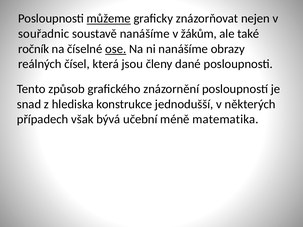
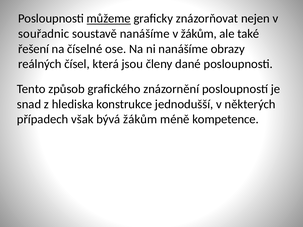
ročník: ročník -> řešení (34, 49)
ose underline: present -> none (116, 49)
bývá učební: učební -> žákům (140, 119)
matematika: matematika -> kompetence (226, 119)
